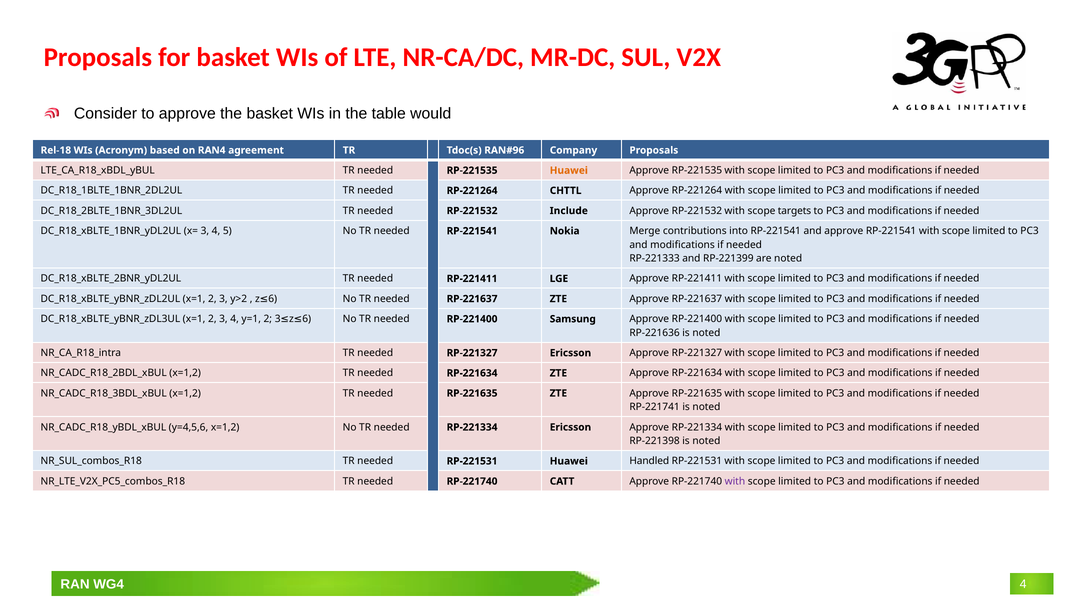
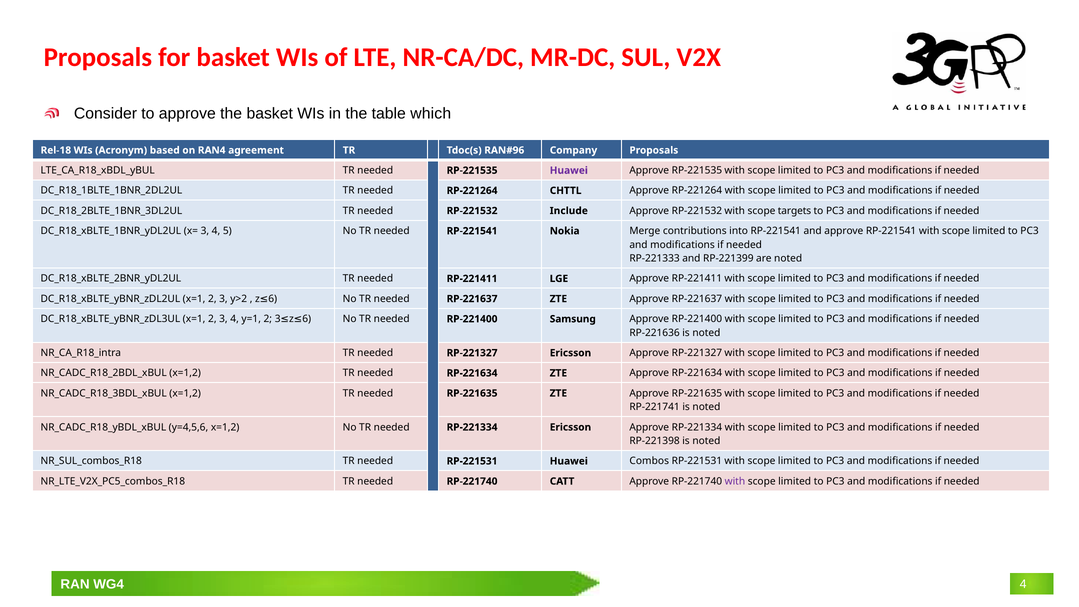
would: would -> which (431, 114)
Huawei colour: orange -> purple (569, 170)
Handled: Handled -> Combos (649, 461)
